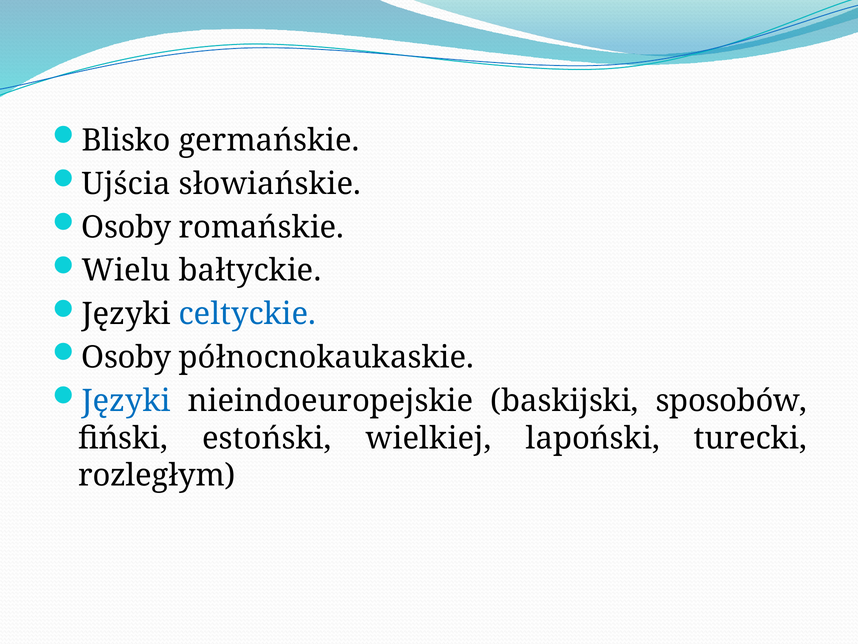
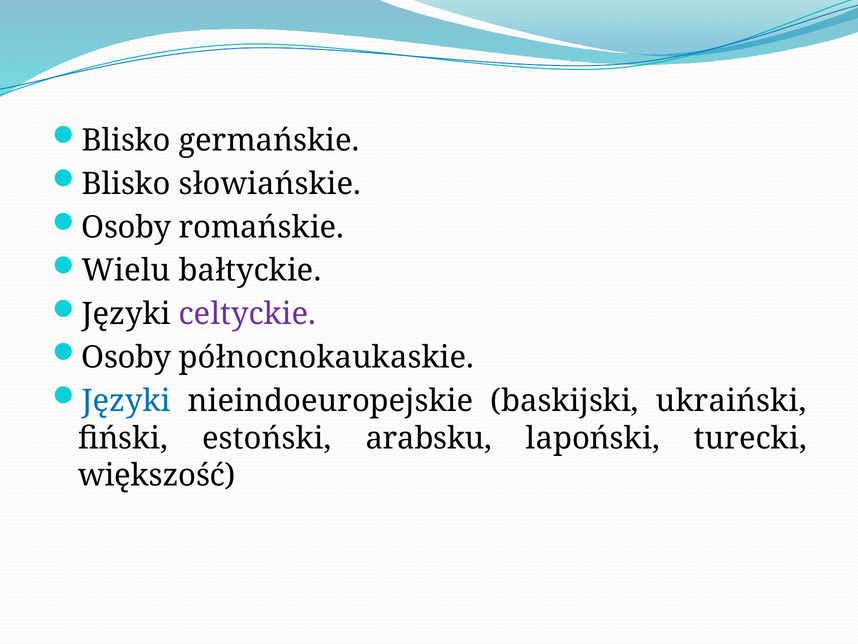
Ujścia: Ujścia -> Blisko (126, 184)
celtyckie colour: blue -> purple (247, 314)
sposobów: sposobów -> ukraiński (731, 401)
wielkiej: wielkiej -> arabsku (429, 438)
rozległym: rozległym -> większość (157, 475)
